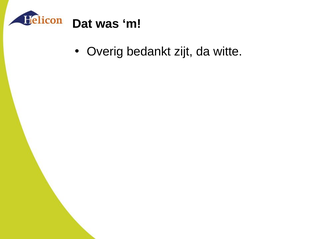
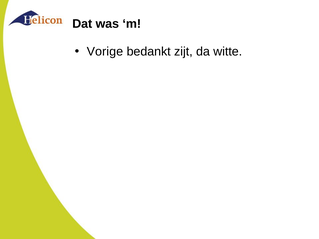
Overig: Overig -> Vorige (105, 52)
